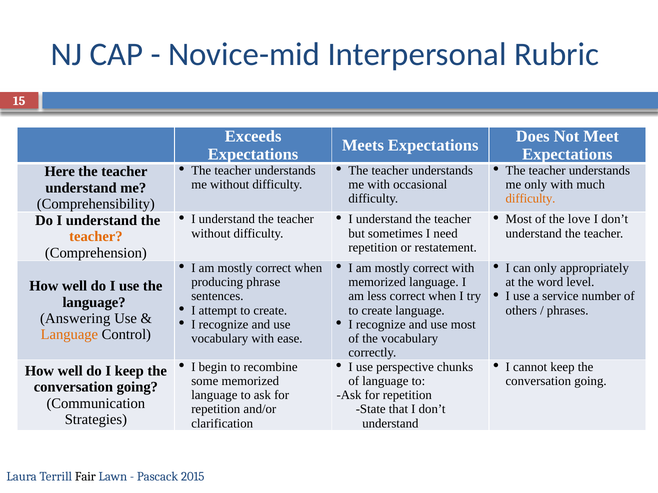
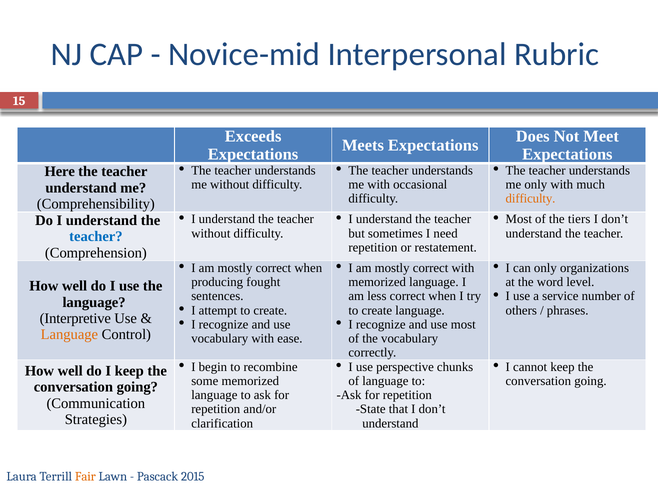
love: love -> tiers (579, 219)
teacher colour: orange -> blue (96, 237)
appropriately: appropriately -> organizations (595, 268)
phrase: phrase -> fought (263, 282)
Answering: Answering -> Interpretive (75, 319)
Fair colour: black -> orange (85, 477)
